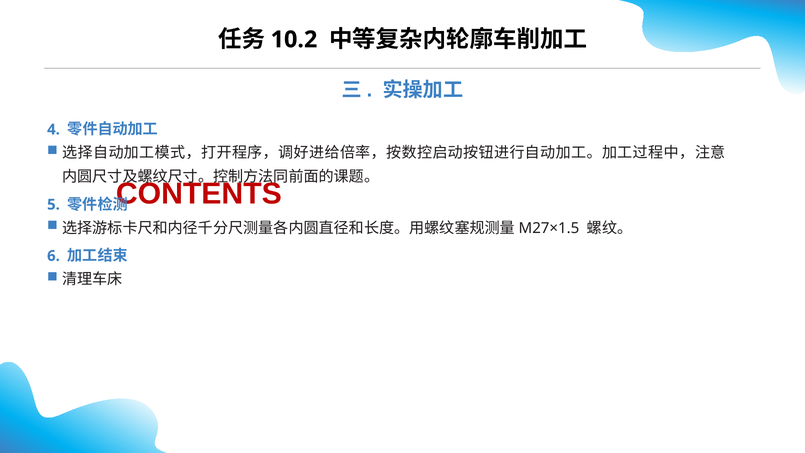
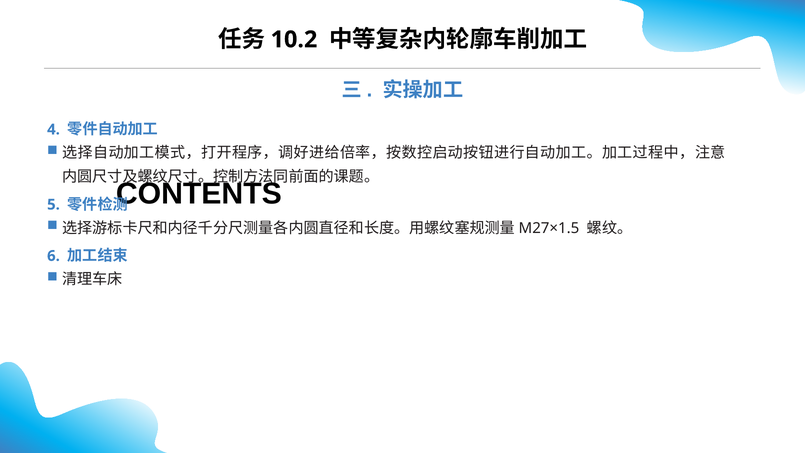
CONTENTS colour: red -> black (199, 194)
